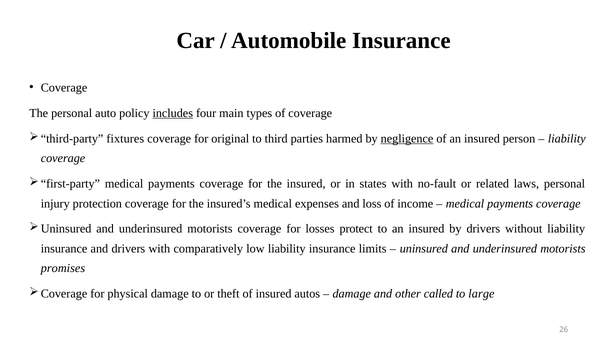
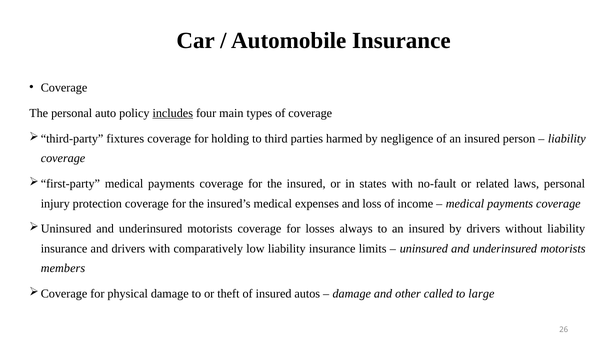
original: original -> holding (230, 139)
negligence underline: present -> none (407, 139)
protect: protect -> always (356, 229)
promises: promises -> members (63, 268)
